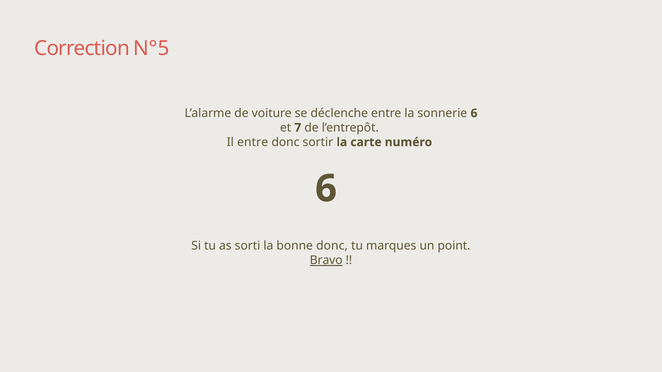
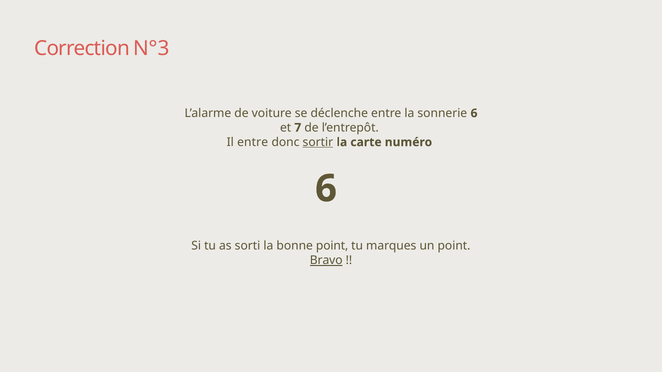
N°5: N°5 -> N°3 (151, 48)
sortir underline: none -> present (318, 142)
bonne donc: donc -> point (332, 246)
